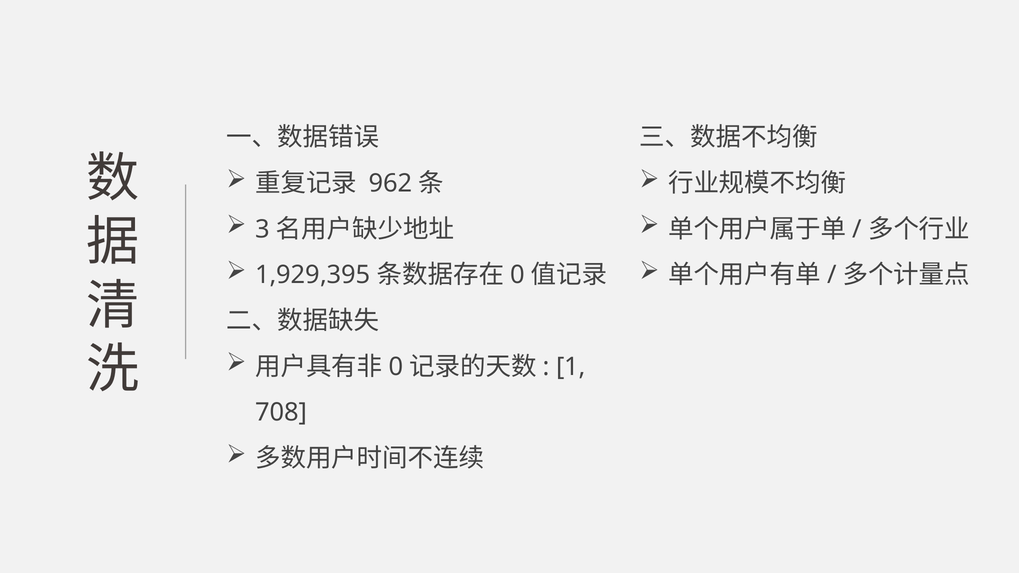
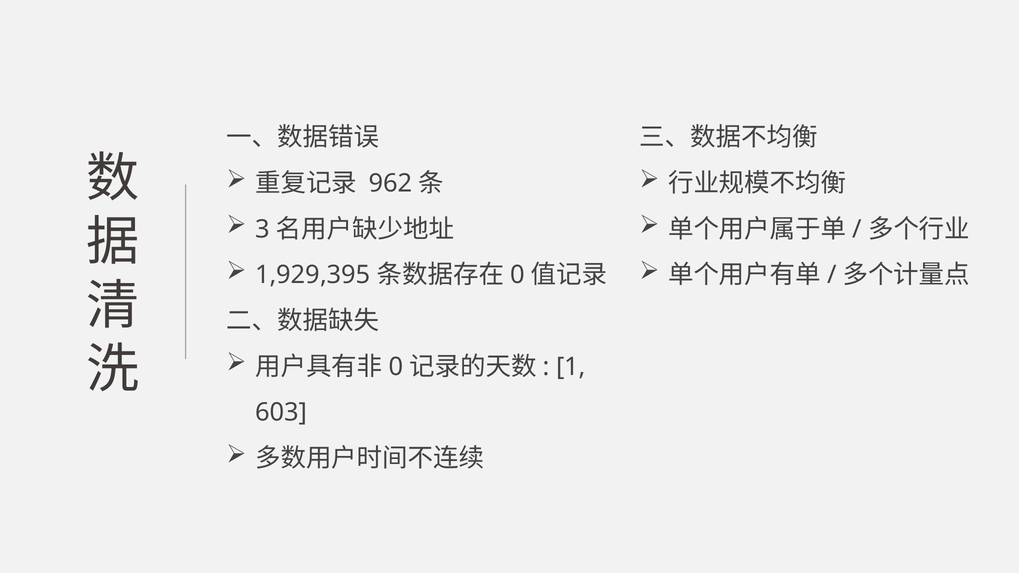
708: 708 -> 603 (281, 413)
